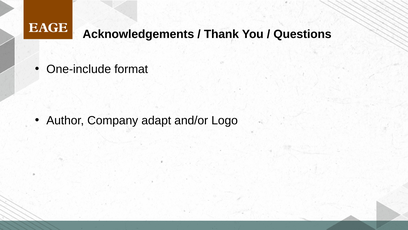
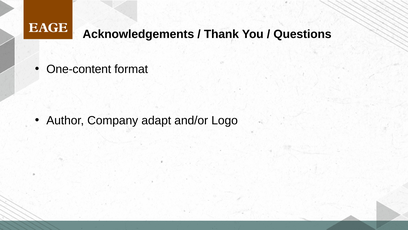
One-include: One-include -> One-content (79, 69)
